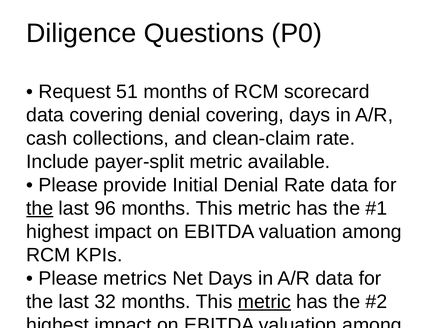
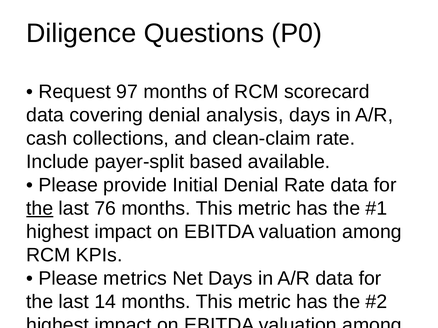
51: 51 -> 97 (127, 92)
denial covering: covering -> analysis (245, 115)
payer-split metric: metric -> based (216, 162)
96: 96 -> 76 (105, 209)
32: 32 -> 14 (105, 302)
metric underline: present -> none (264, 302)
